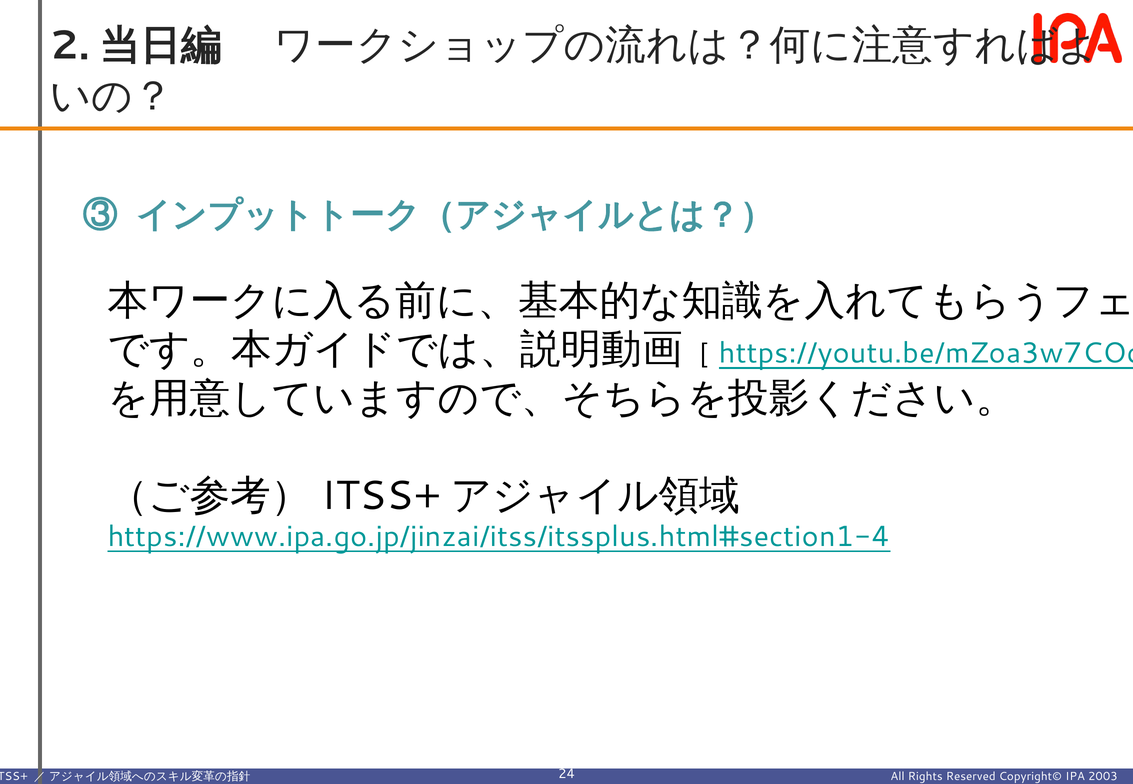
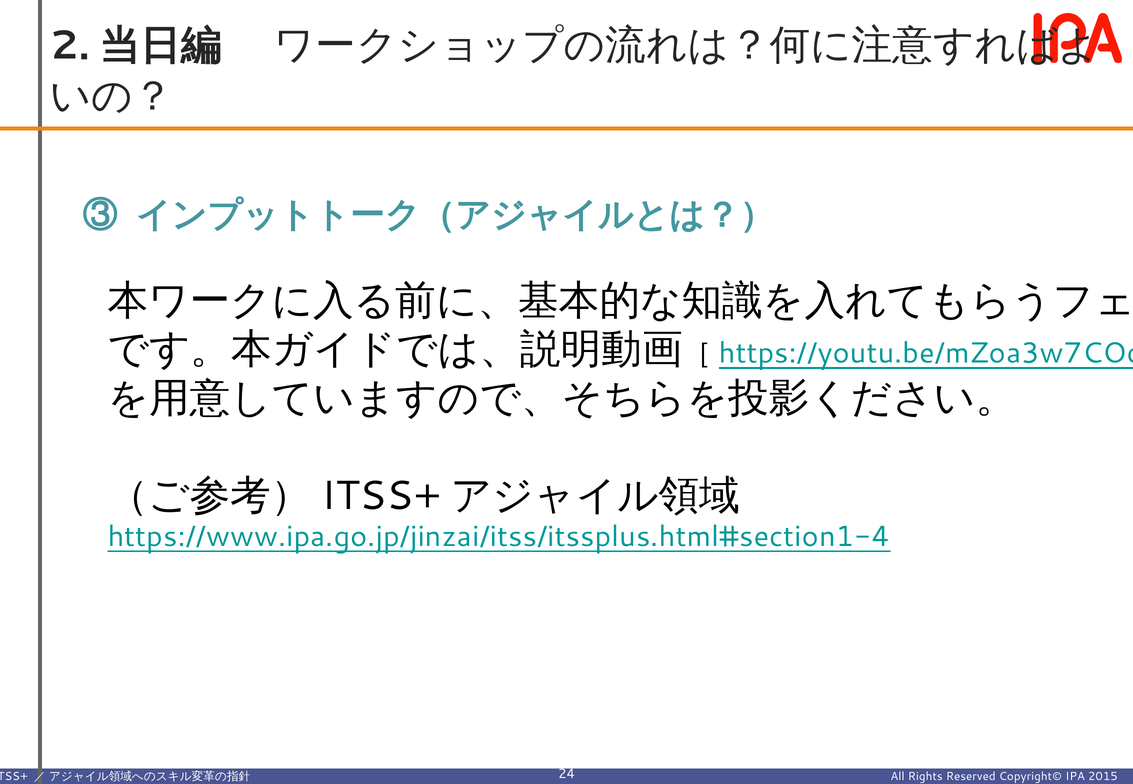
2003: 2003 -> 2015 (1103, 777)
